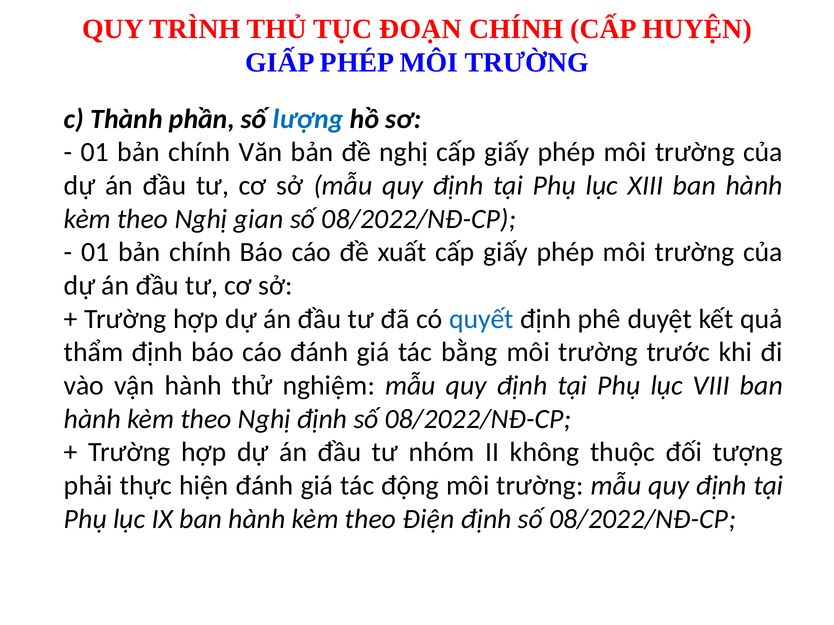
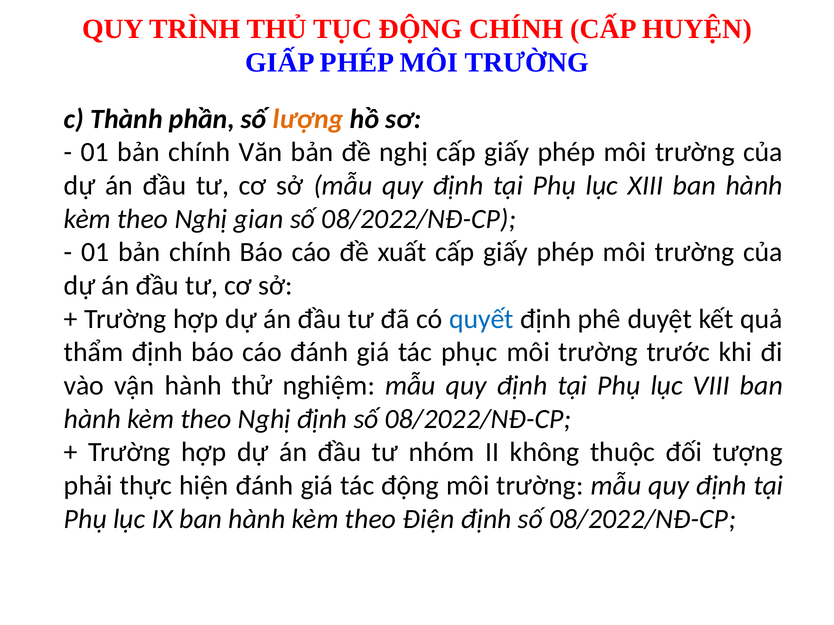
TỤC ĐOẠN: ĐOẠN -> ĐỘNG (421, 29)
lượng colour: blue -> orange (308, 119)
bằng: bằng -> phục (469, 352)
